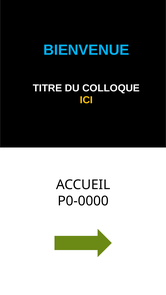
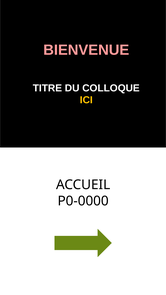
BIENVENUE colour: light blue -> pink (86, 50)
